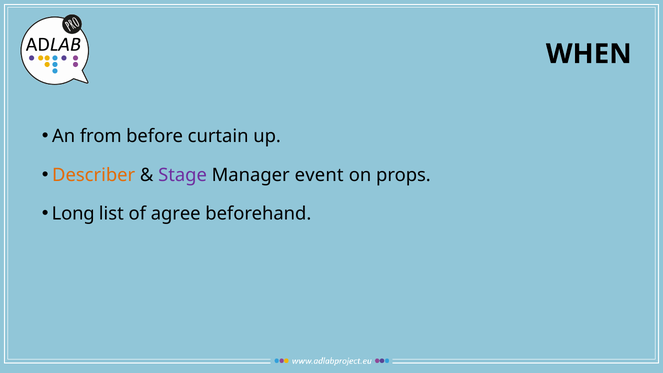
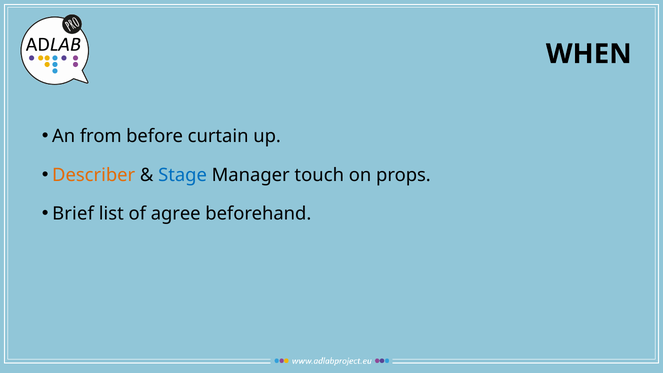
Stage colour: purple -> blue (183, 175)
event: event -> touch (319, 175)
Long: Long -> Brief (73, 214)
